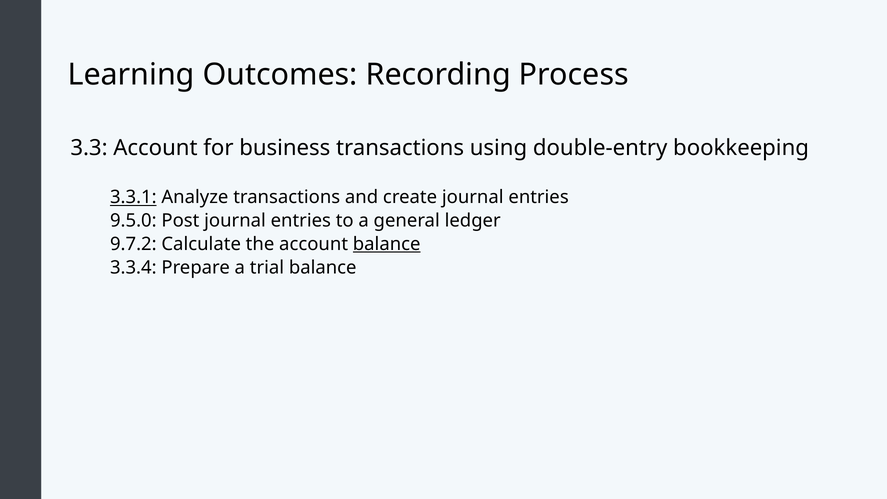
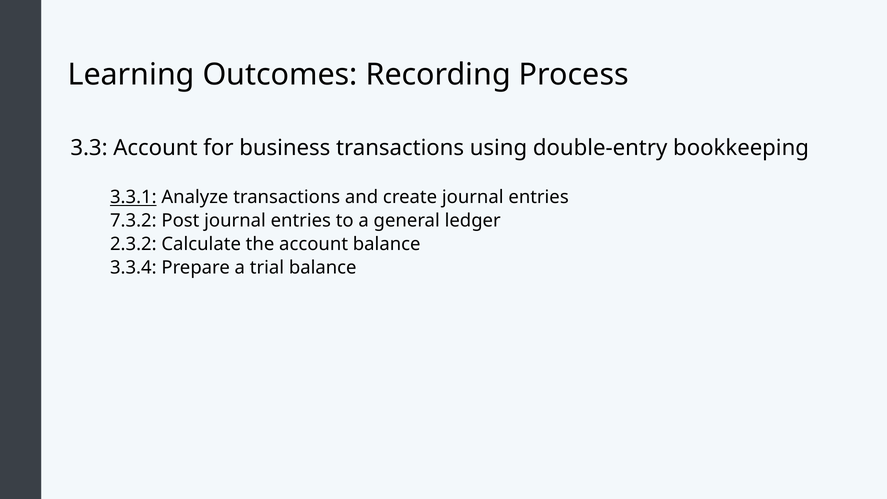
9.5.0: 9.5.0 -> 7.3.2 (133, 221)
9.7.2: 9.7.2 -> 2.3.2 (133, 244)
balance underline: present -> none (387, 244)
